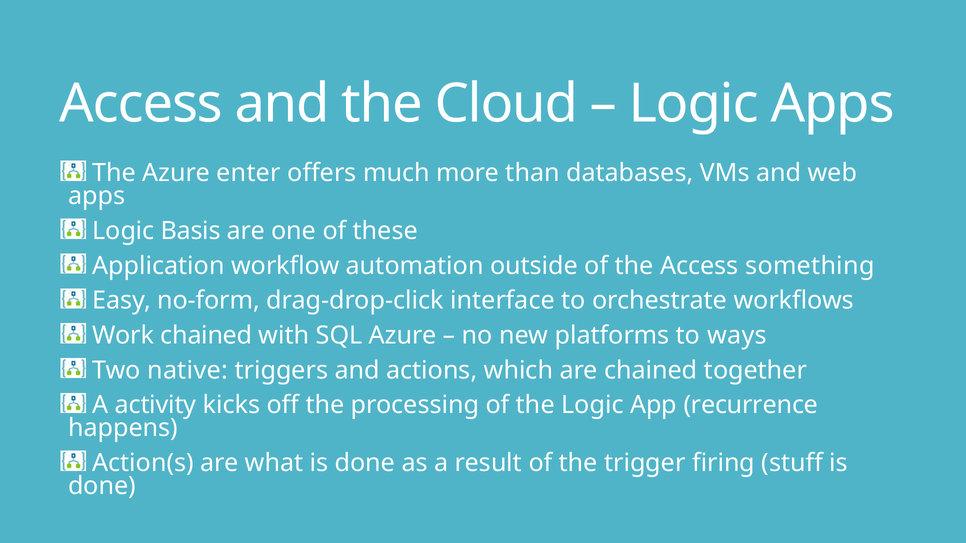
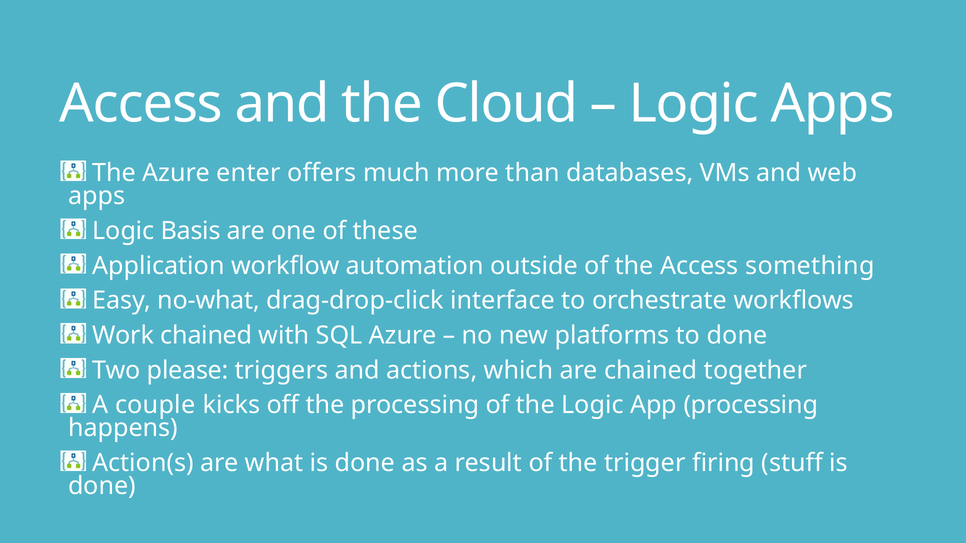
no-form: no-form -> no-what (209, 301)
to ways: ways -> done (737, 336)
native: native -> please (188, 371)
activity: activity -> couple (155, 405)
App recurrence: recurrence -> processing (751, 405)
